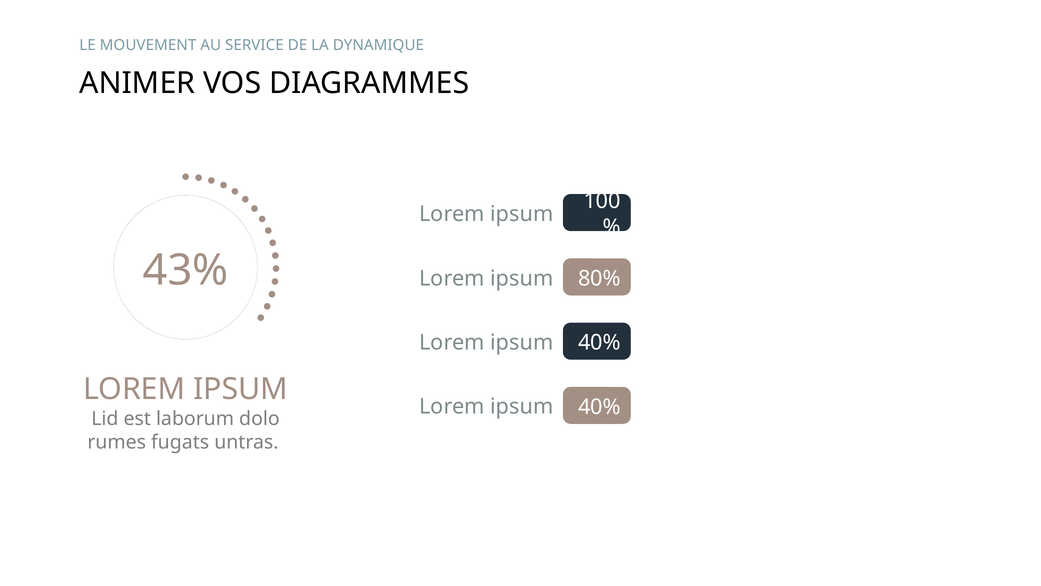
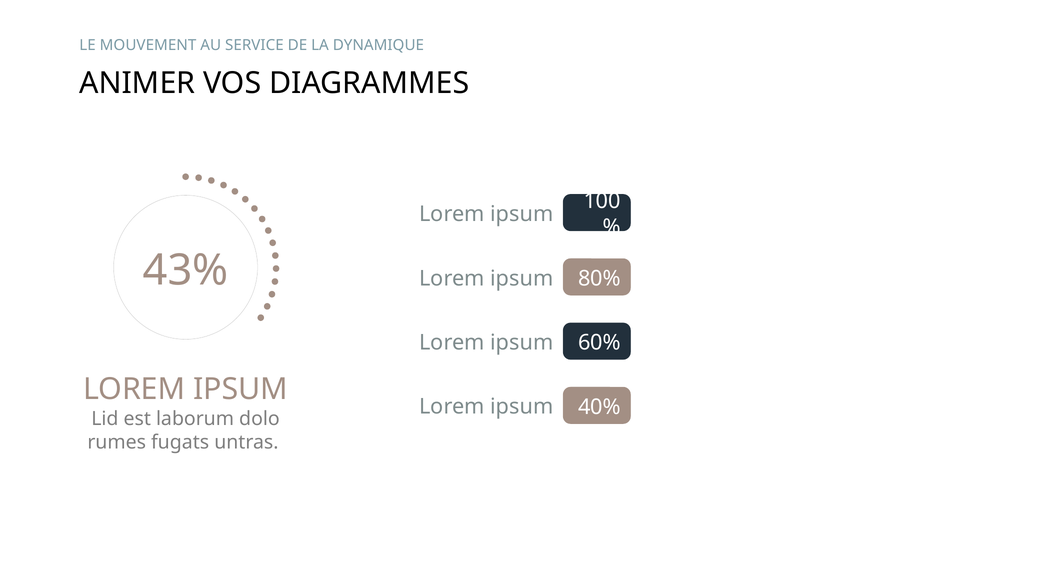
40%: 40% -> 60% (599, 342)
